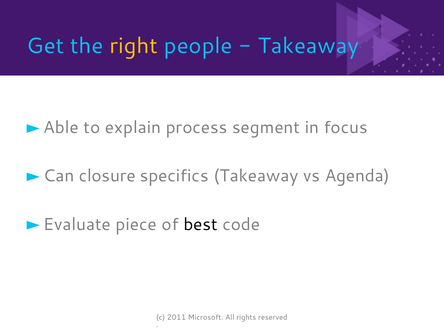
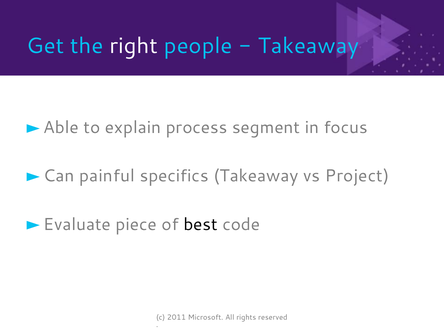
right colour: yellow -> white (134, 46)
closure: closure -> painful (107, 176)
Agenda: Agenda -> Project (357, 176)
